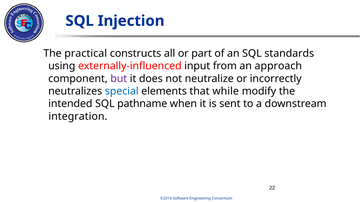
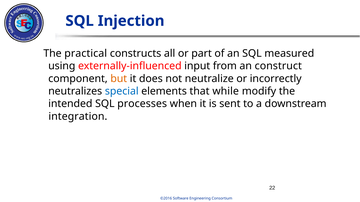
standards: standards -> measured (289, 54)
approach: approach -> construct (278, 66)
but colour: purple -> orange (119, 79)
pathname: pathname -> processes (142, 104)
